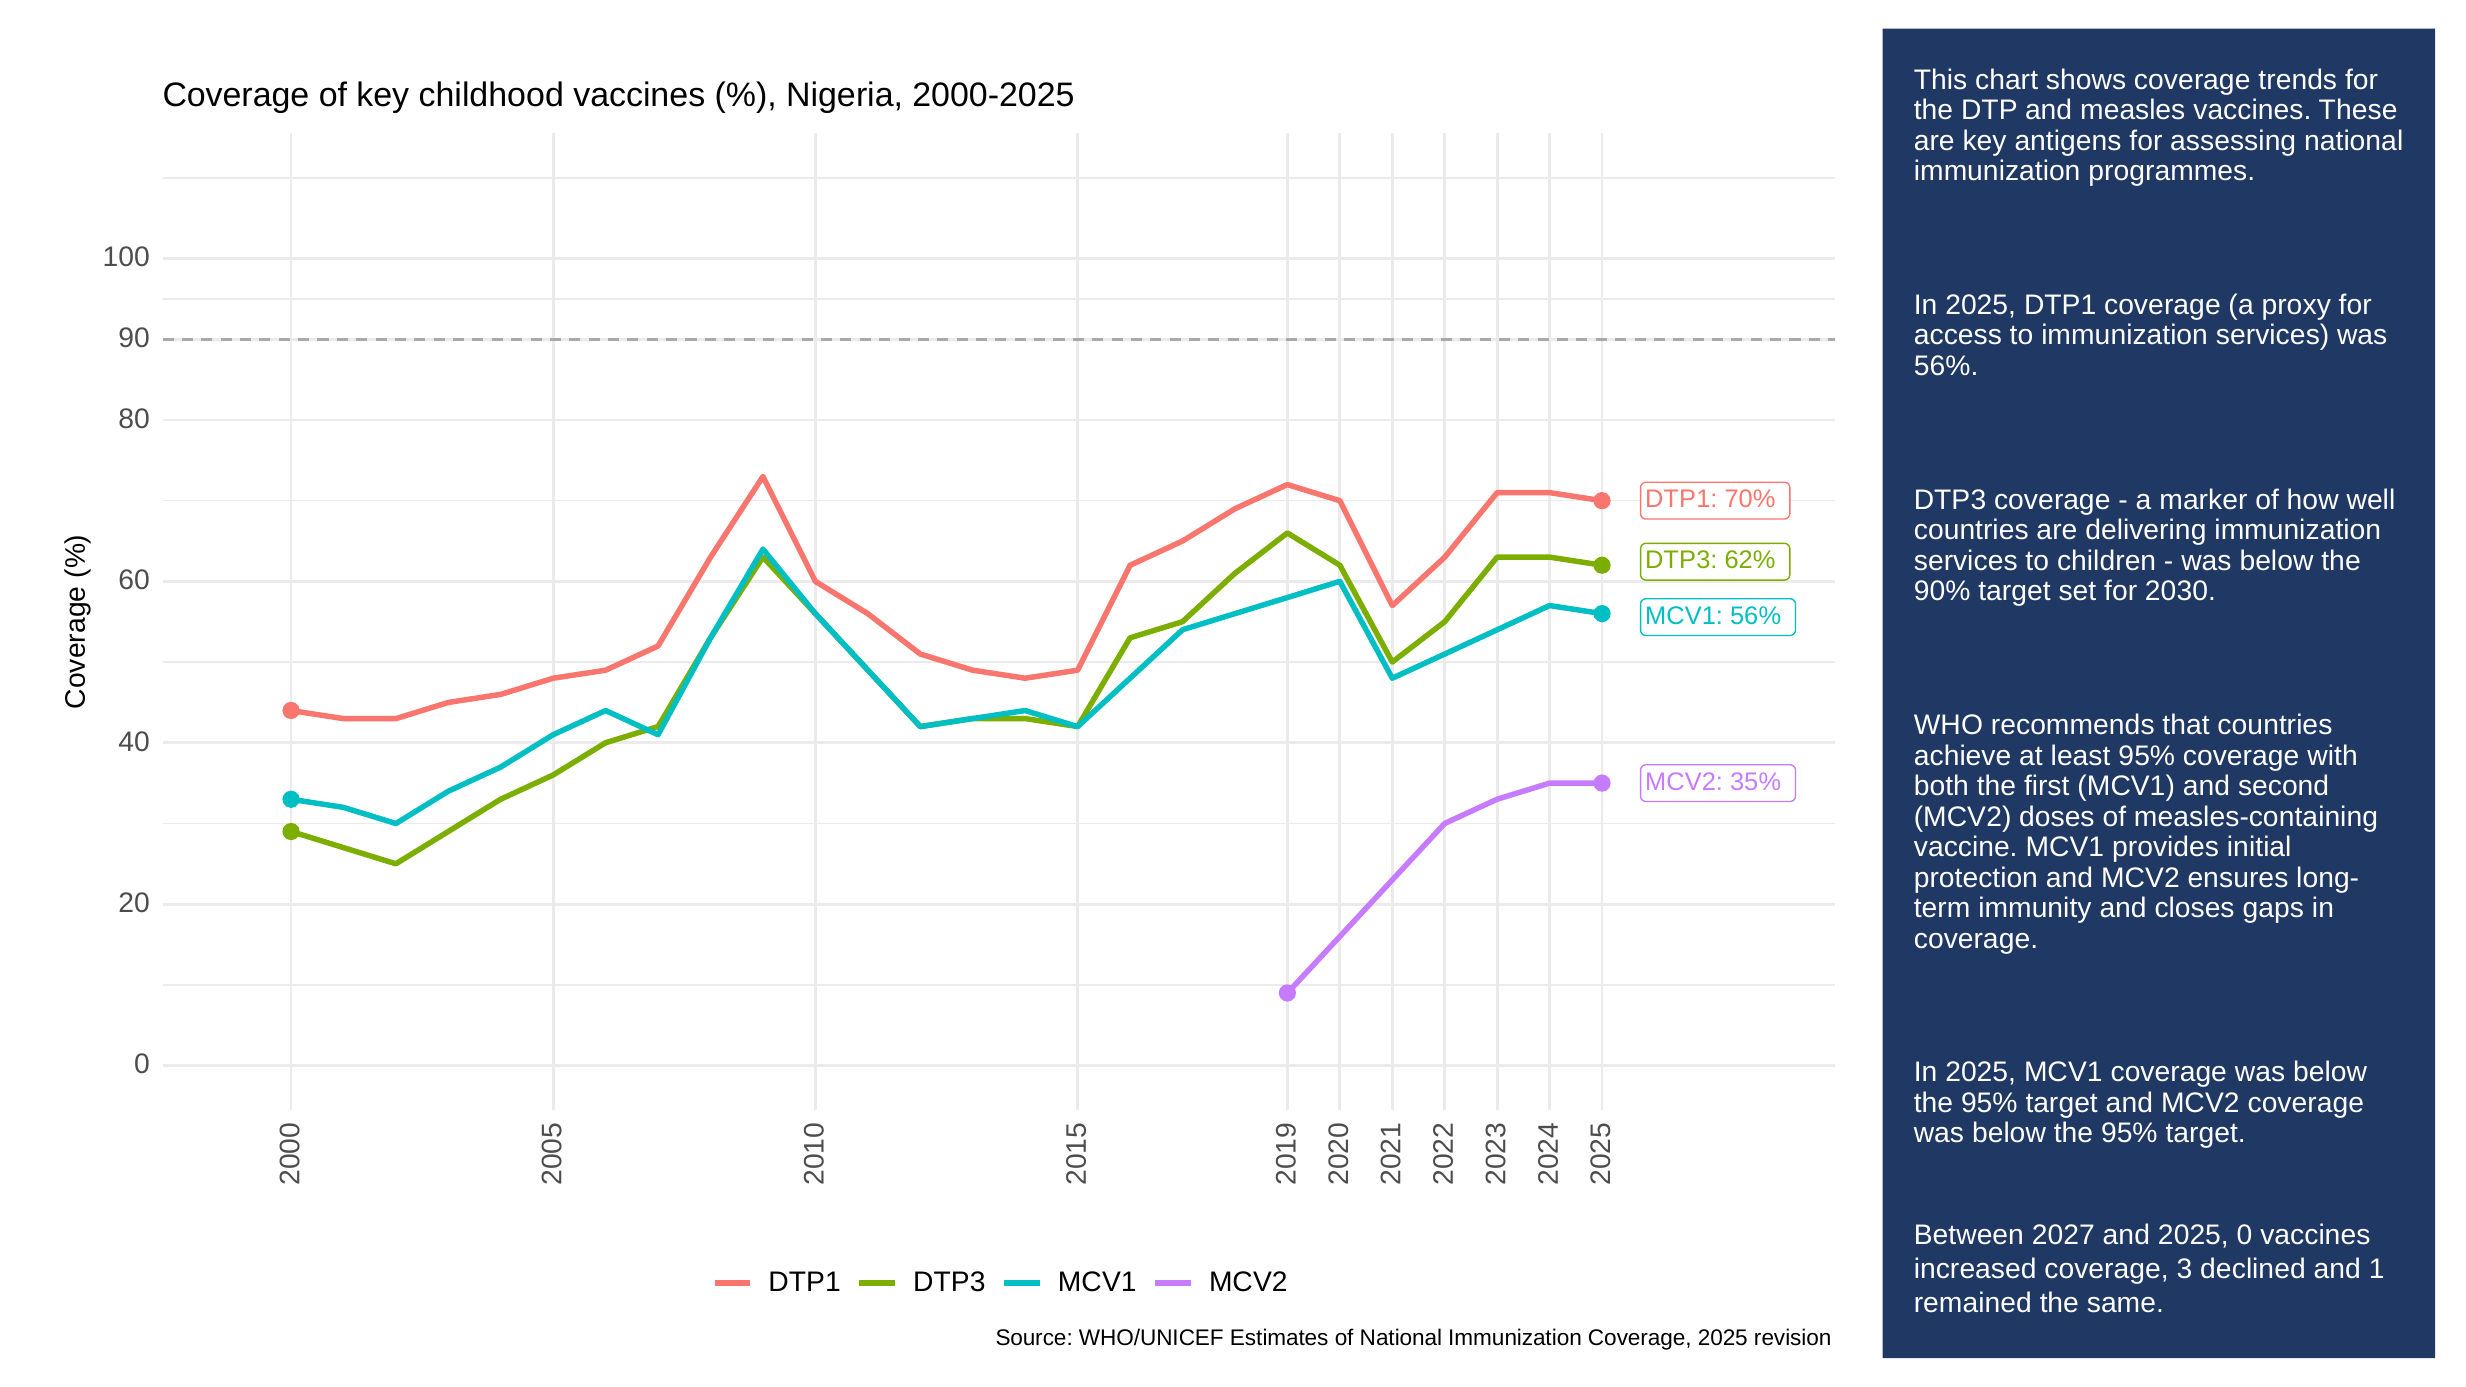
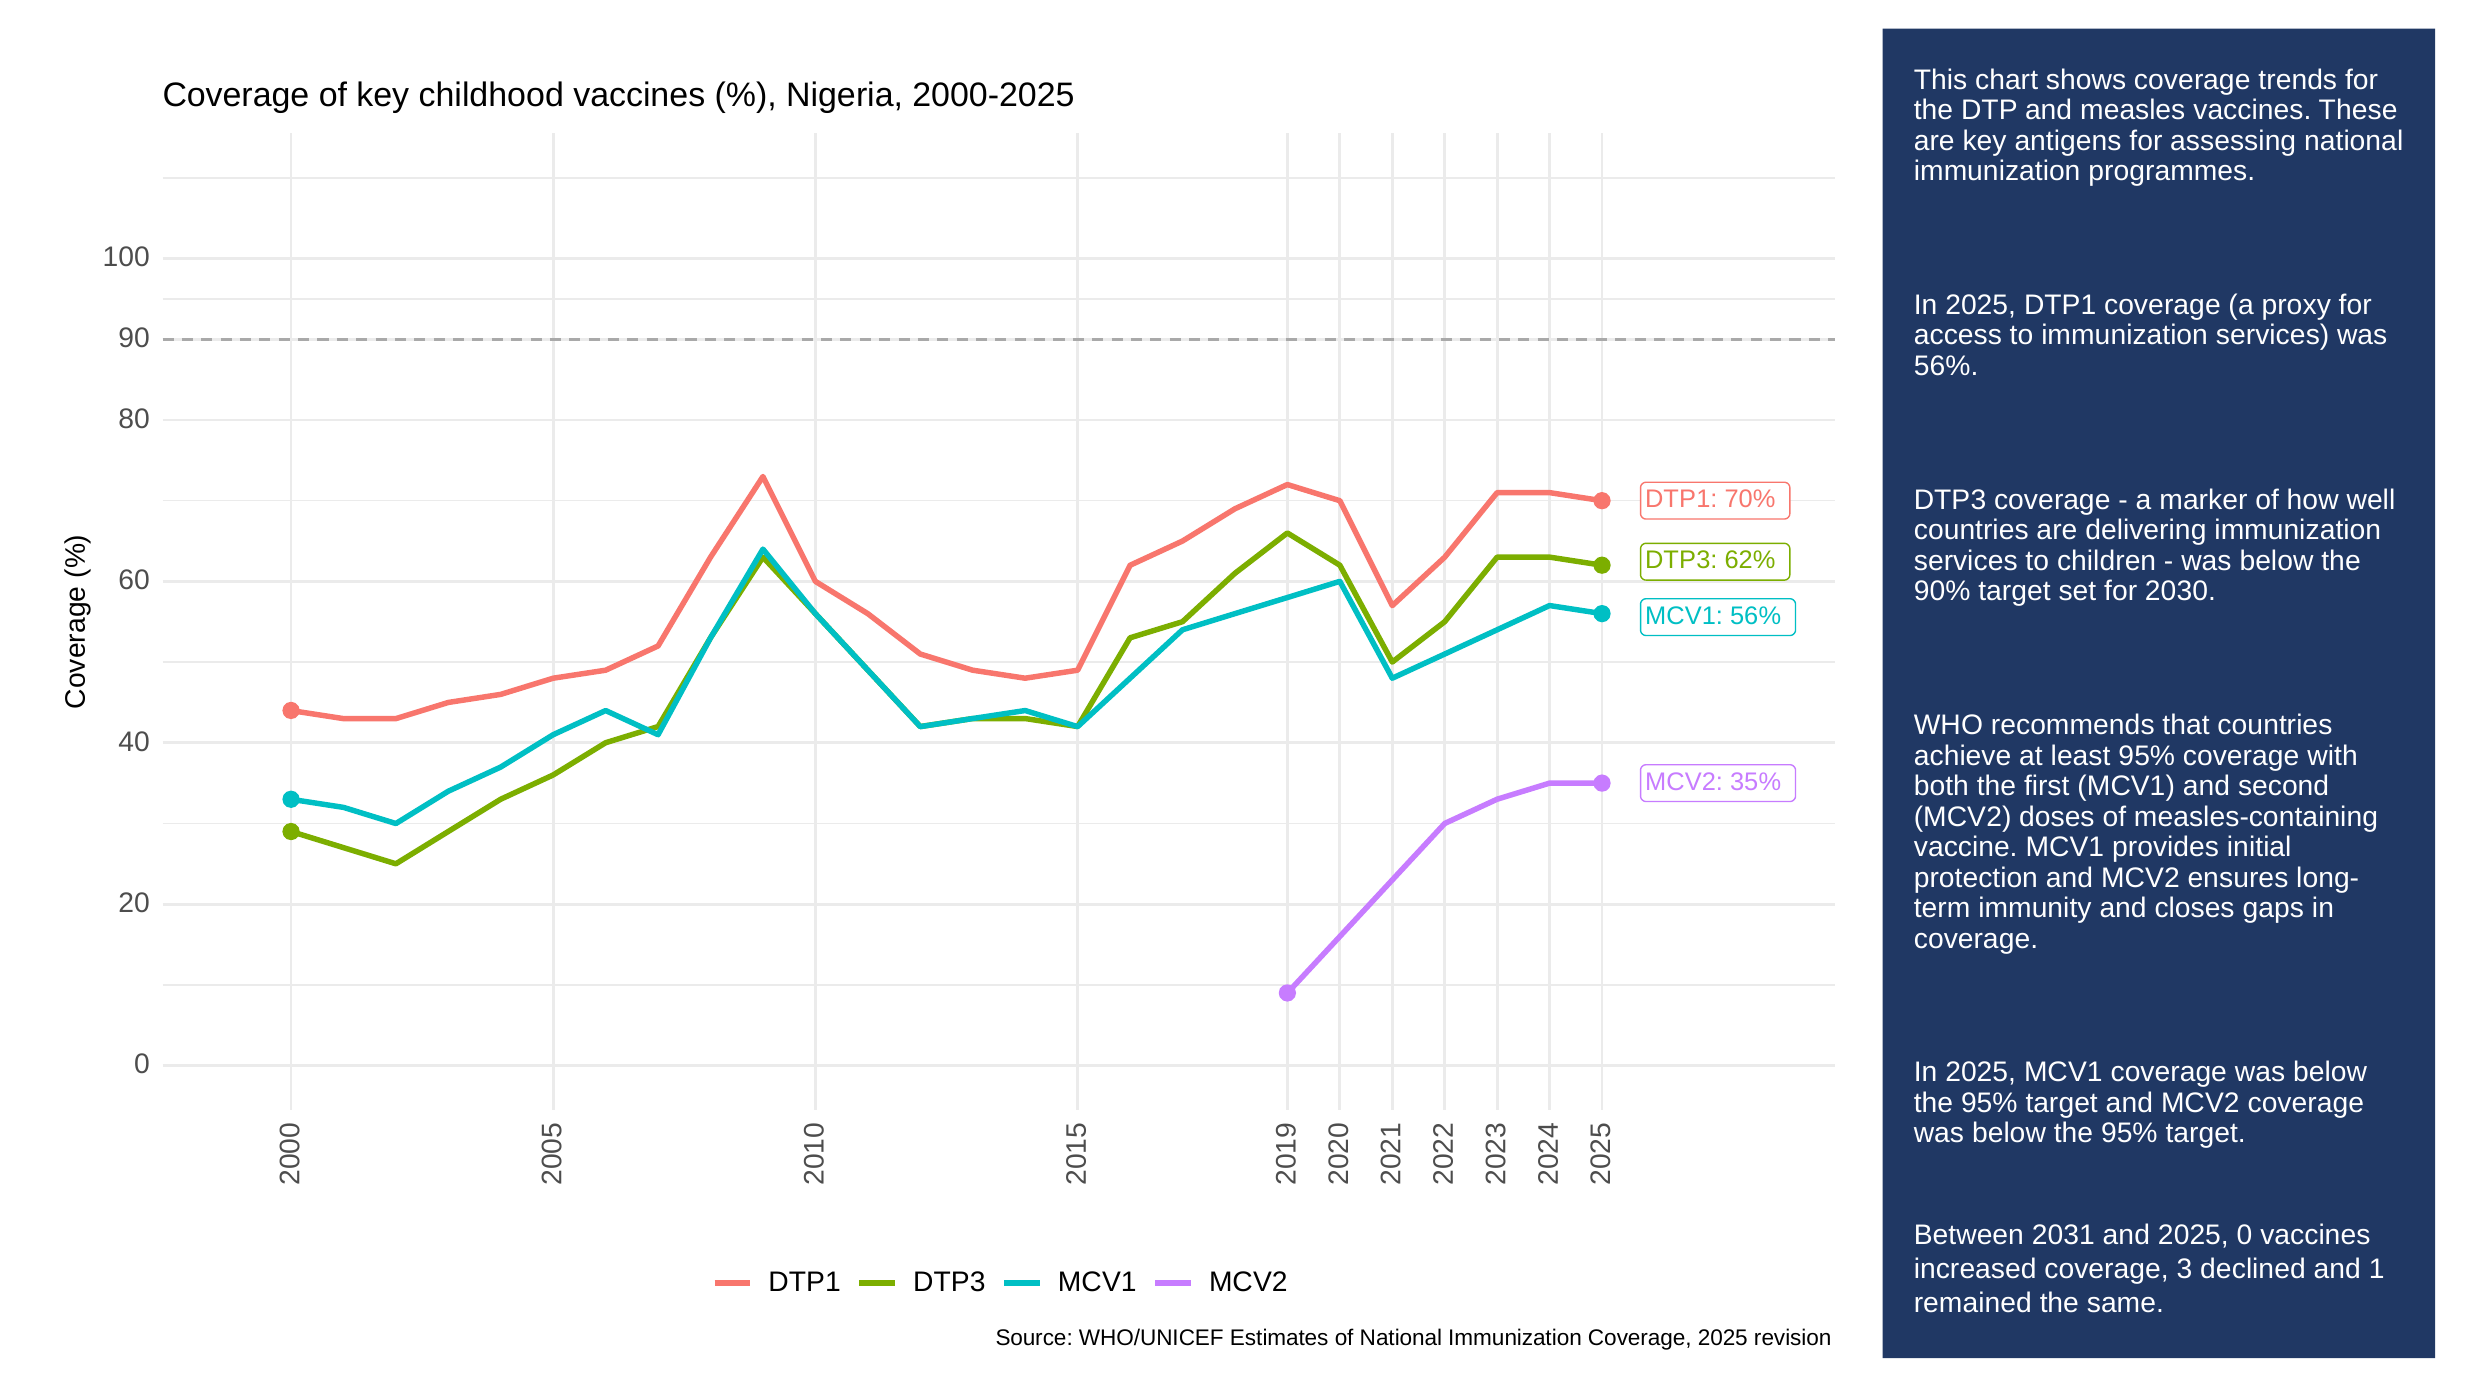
2027: 2027 -> 2031 (2063, 1235)
